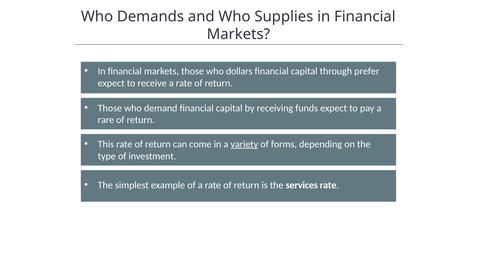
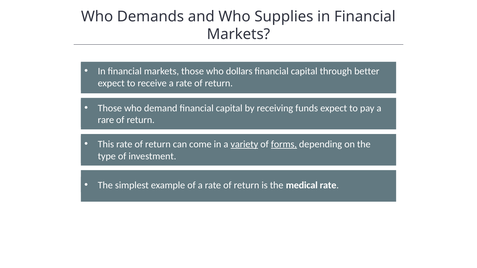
prefer: prefer -> better (367, 71)
forms underline: none -> present (284, 144)
services: services -> medical (302, 185)
